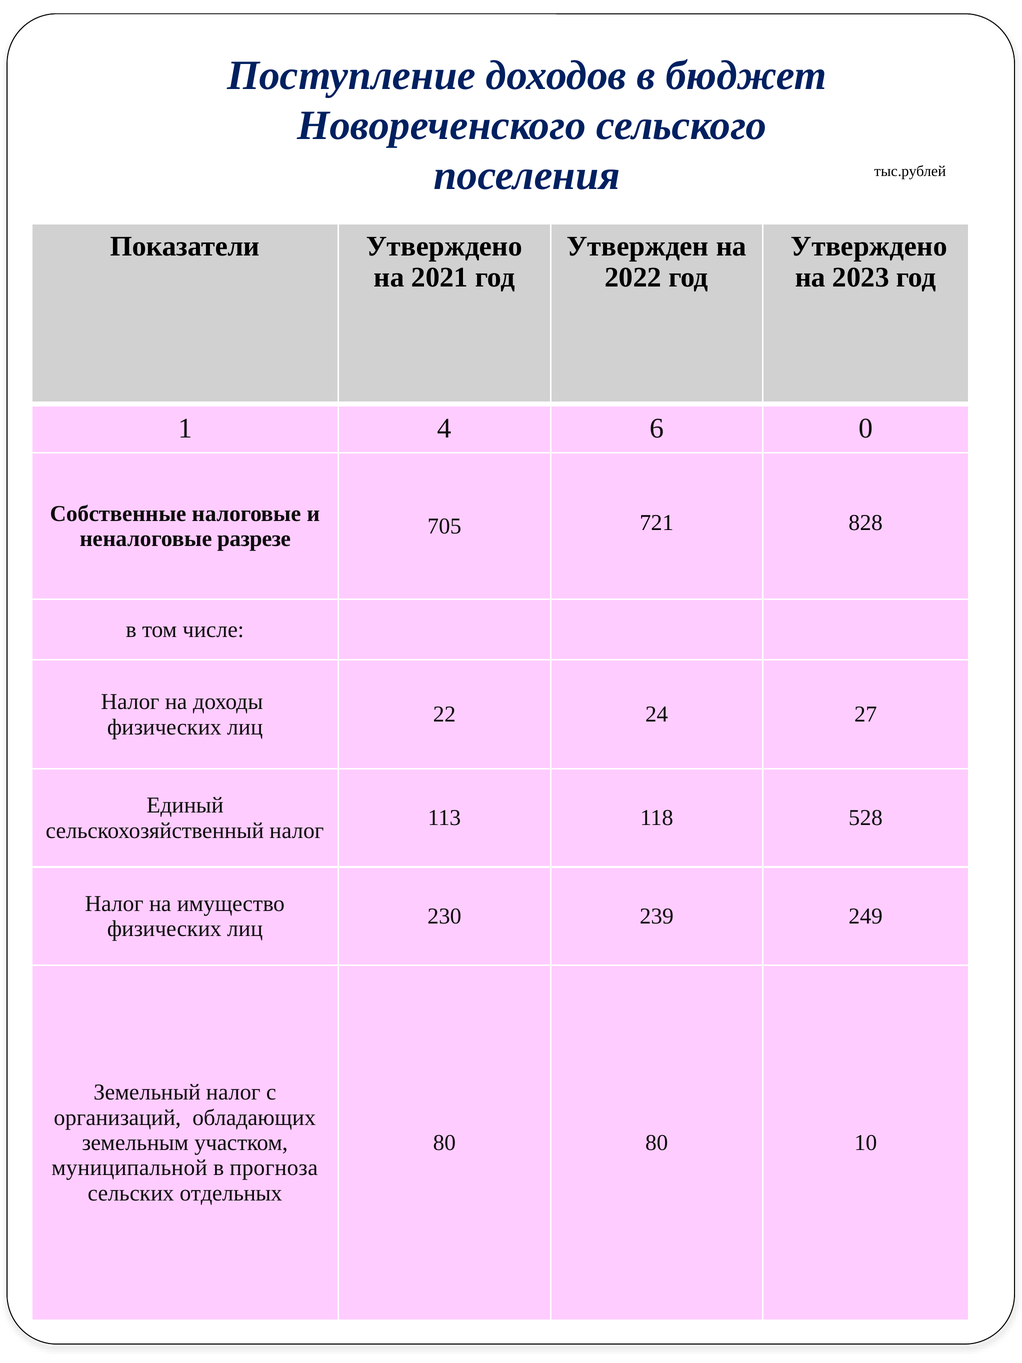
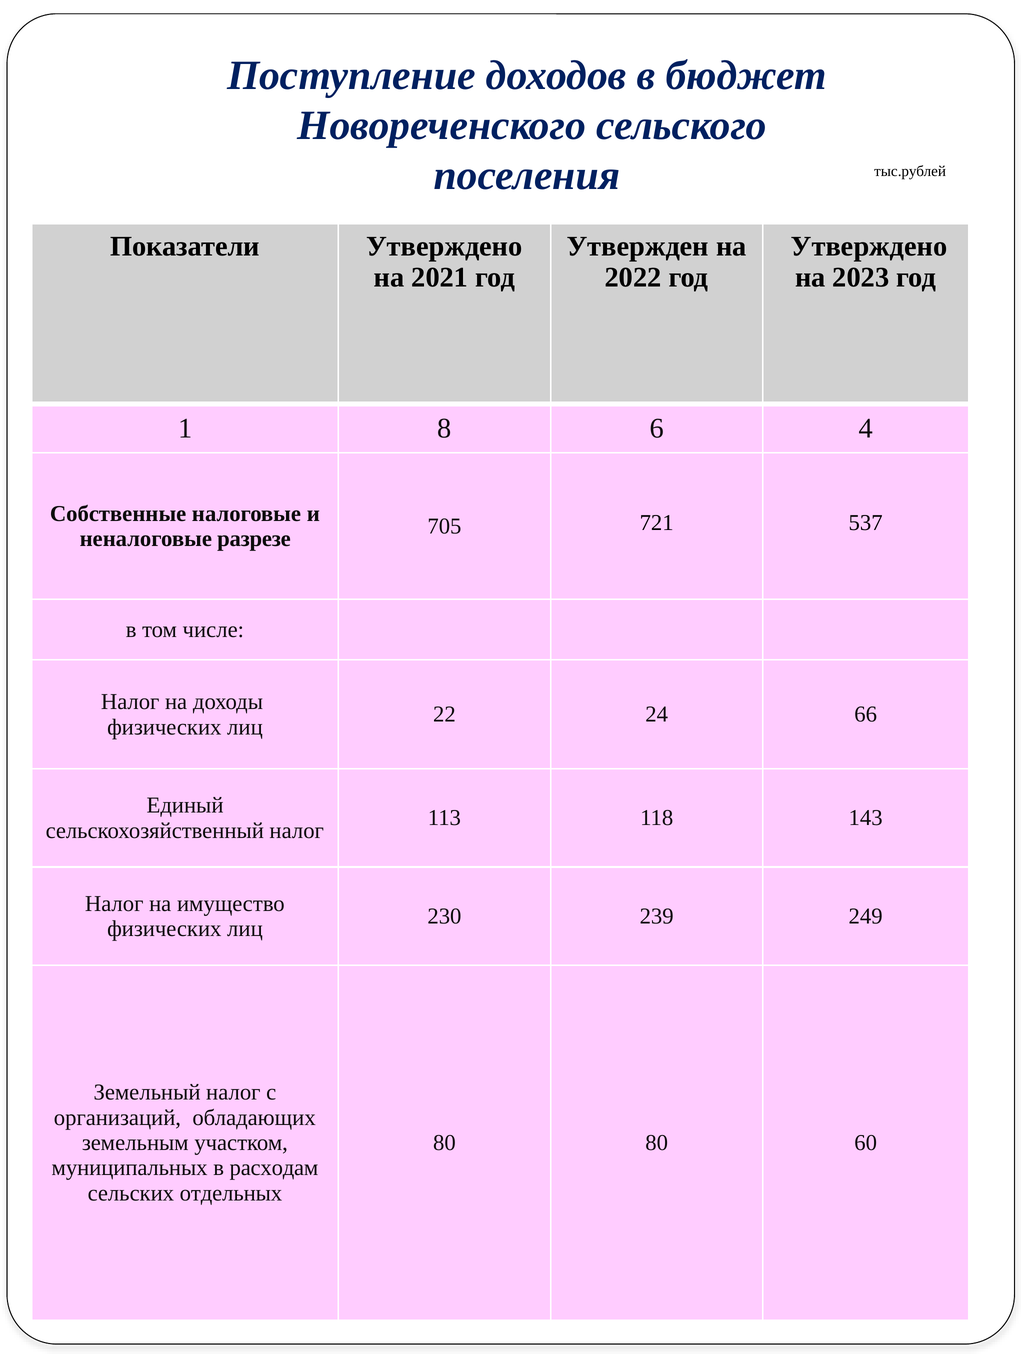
4: 4 -> 8 (444, 429)
0: 0 -> 4 (866, 429)
828: 828 -> 537 (866, 523)
27: 27 -> 66 (866, 714)
528: 528 -> 143 (866, 818)
10: 10 -> 60 (866, 1142)
муниципальной: муниципальной -> муниципальных (130, 1168)
прогноза: прогноза -> расходам (274, 1168)
